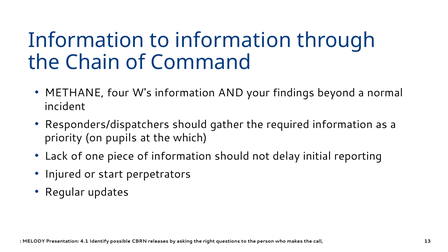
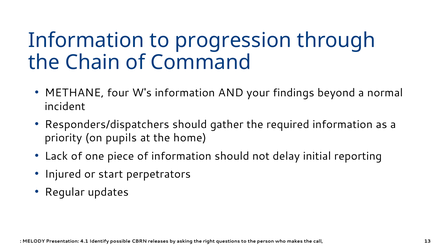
to information: information -> progression (233, 40)
which: which -> home (190, 138)
